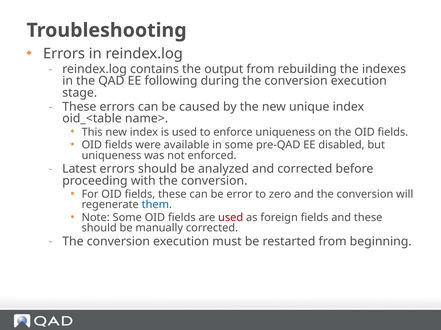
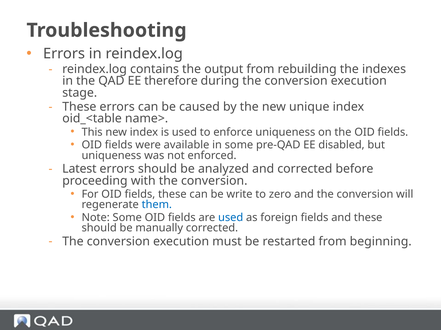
following: following -> therefore (171, 81)
error: error -> write (240, 195)
used colour: red -> blue (231, 218)
